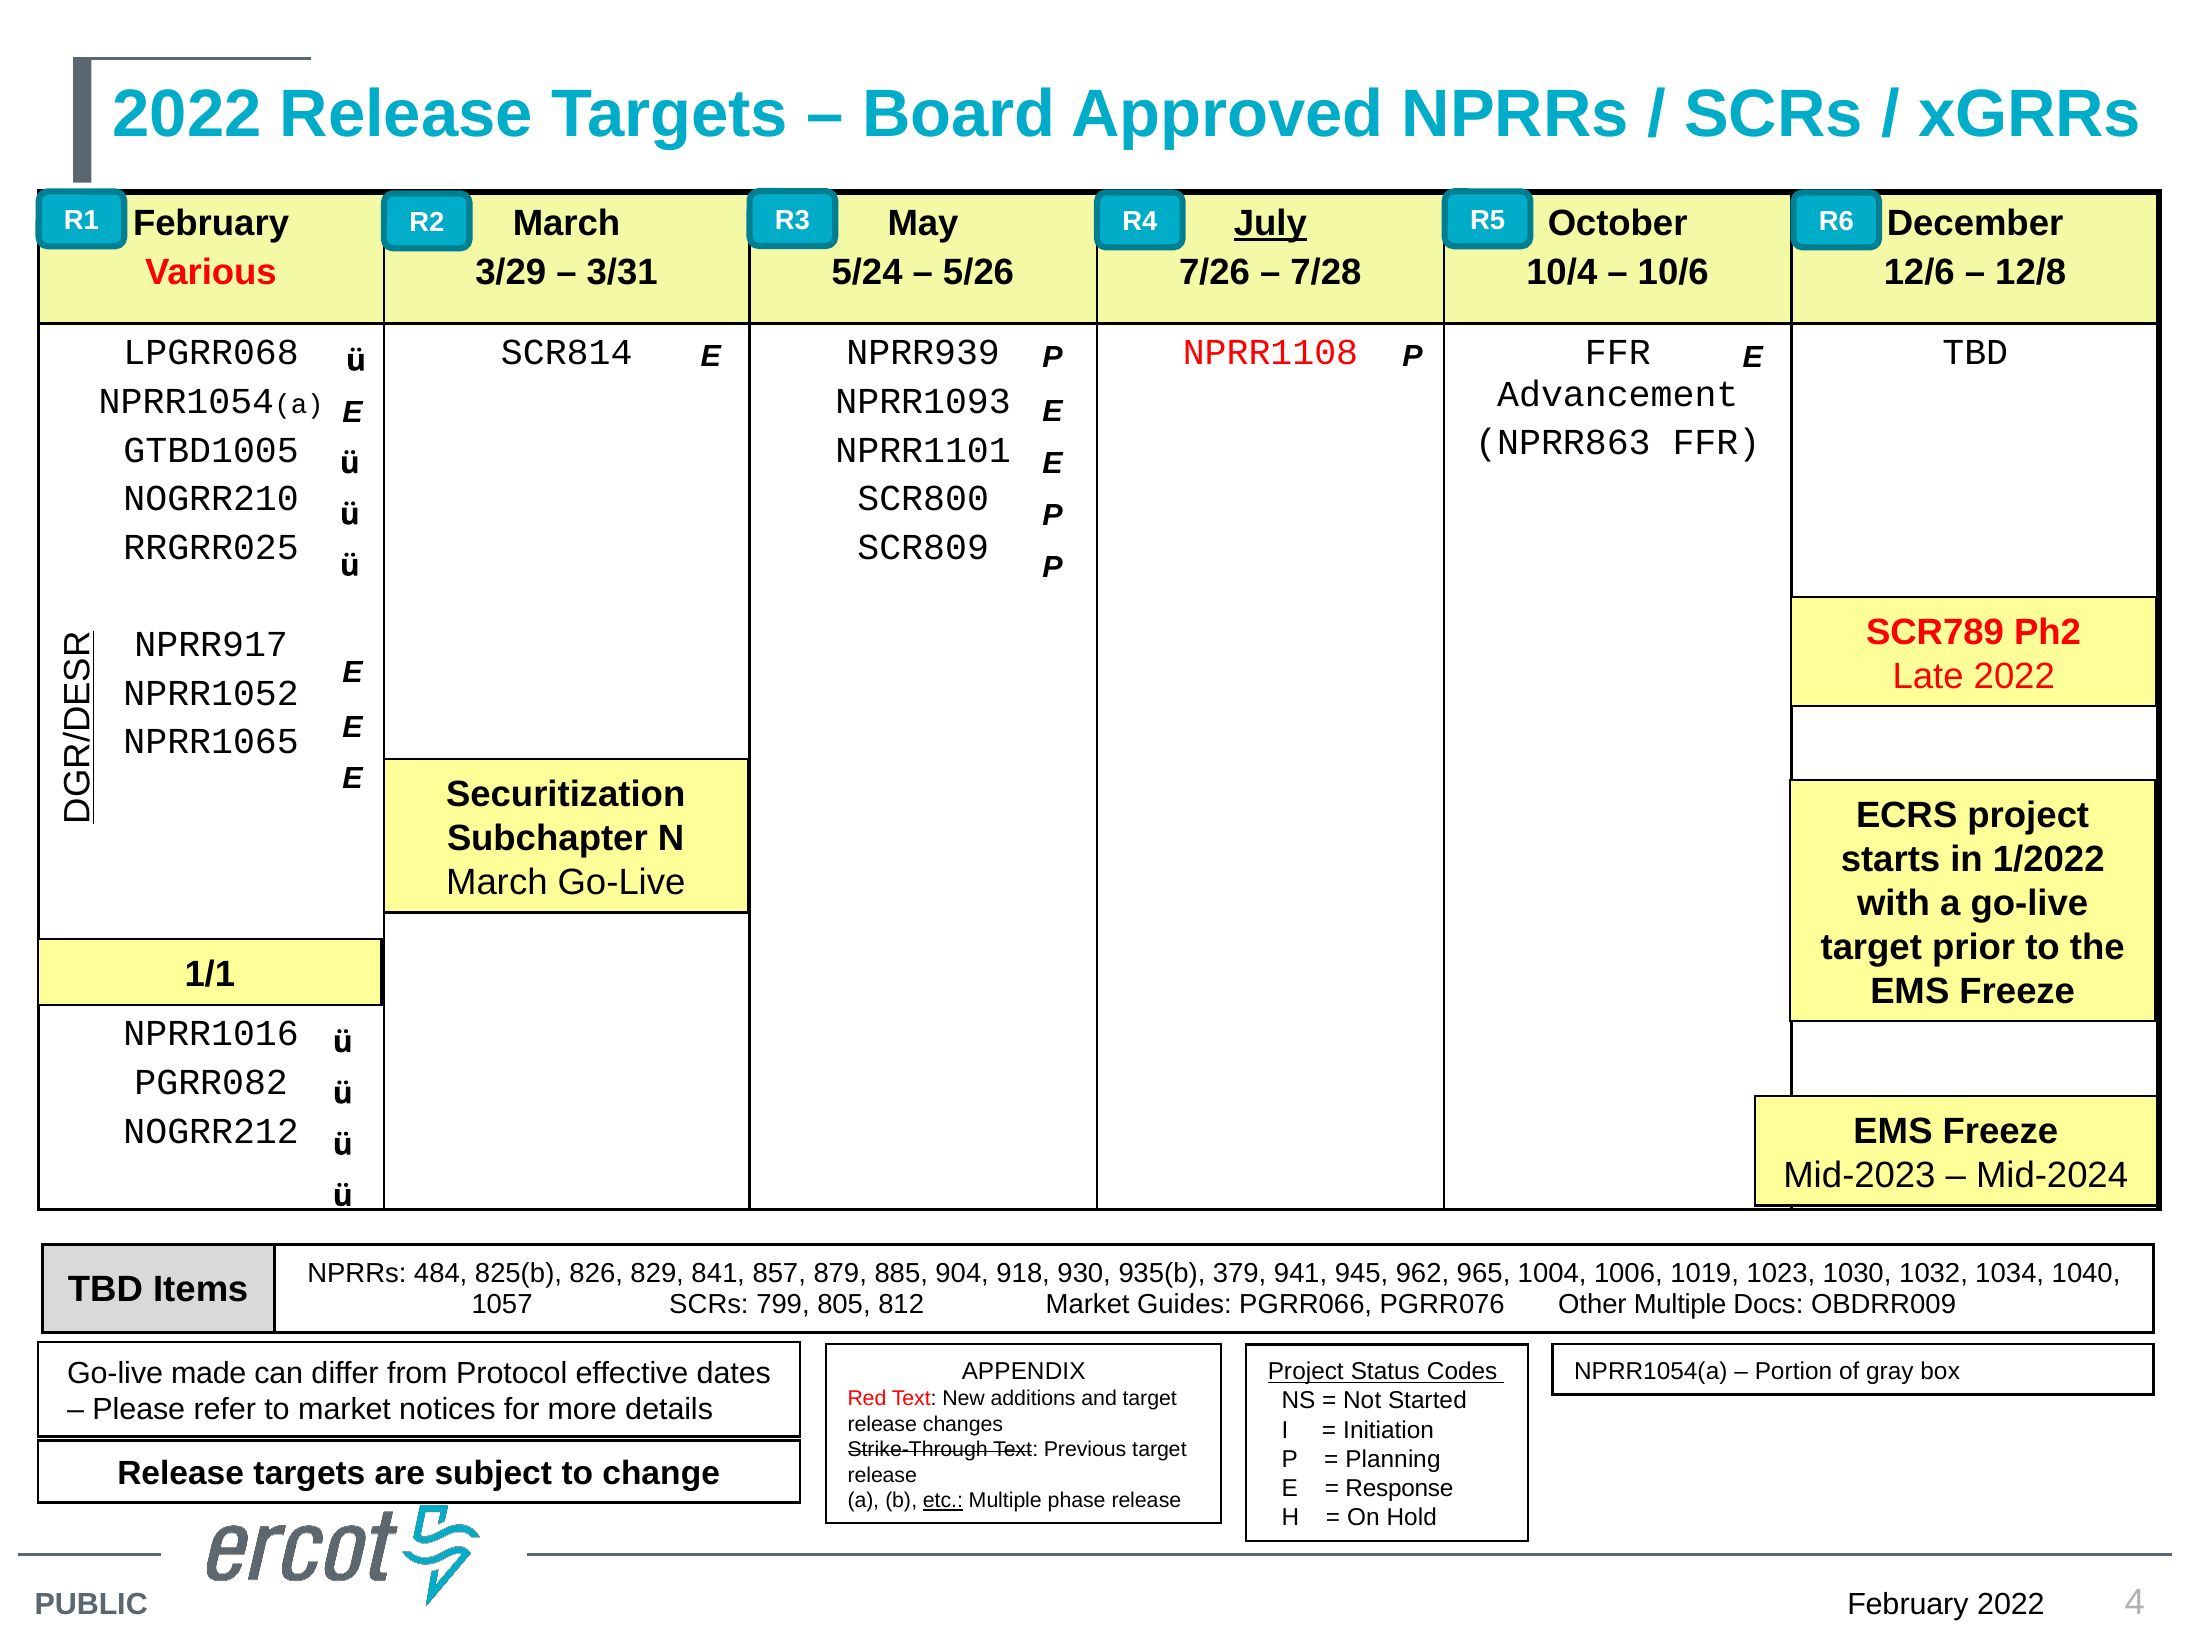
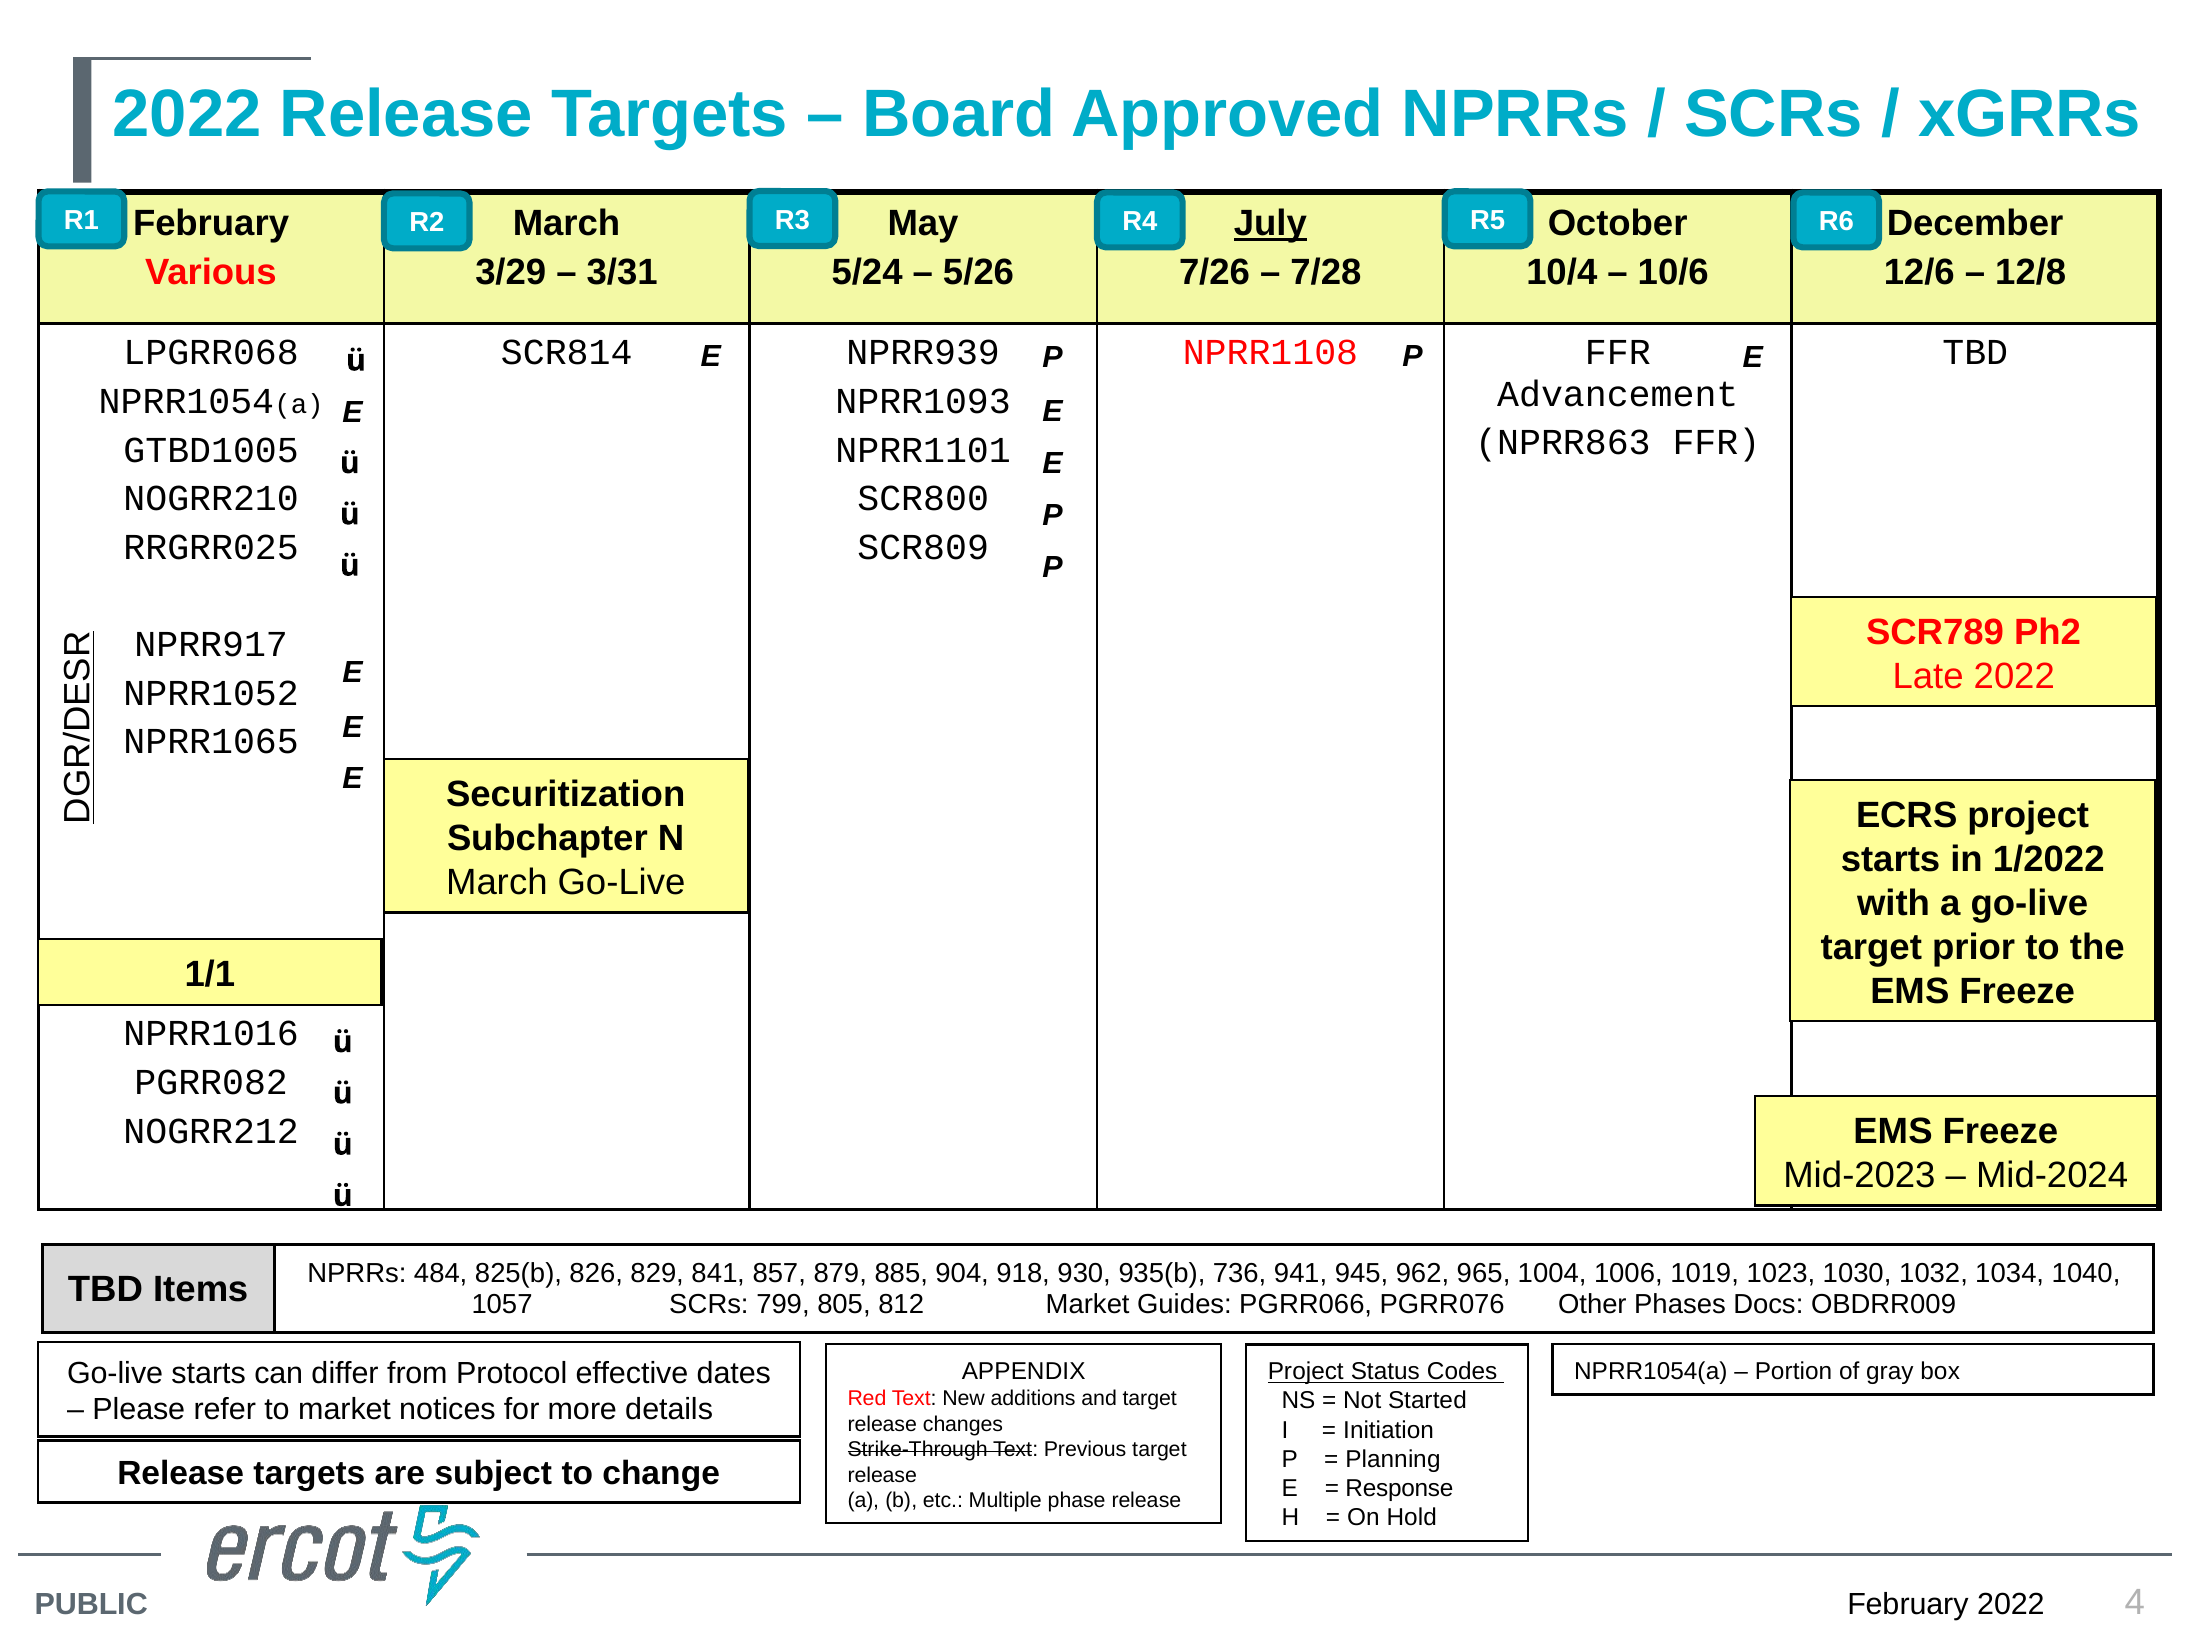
379: 379 -> 736 (1240, 1273)
Other Multiple: Multiple -> Phases (1680, 1304)
Go-live made: made -> starts (209, 1373)
etc underline: present -> none (943, 1500)
